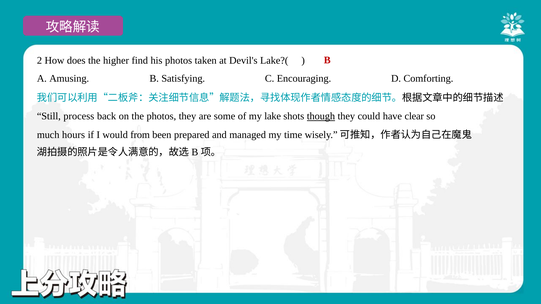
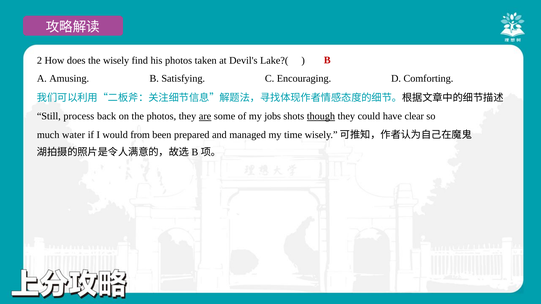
higher: higher -> wisely (116, 61)
are underline: none -> present (205, 116)
lake: lake -> jobs (273, 116)
hours: hours -> water (74, 135)
